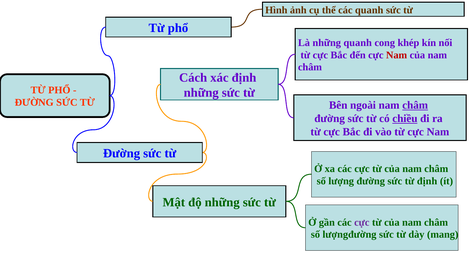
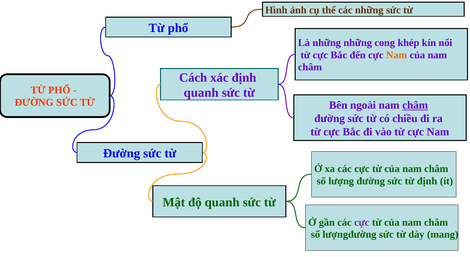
các quanh: quanh -> những (369, 10)
những quanh: quanh -> những (358, 43)
Nam colour: red -> orange (397, 55)
những: những -> quanh (201, 93)
chiều underline: present -> none (405, 119)
độ những: những -> quanh (222, 202)
